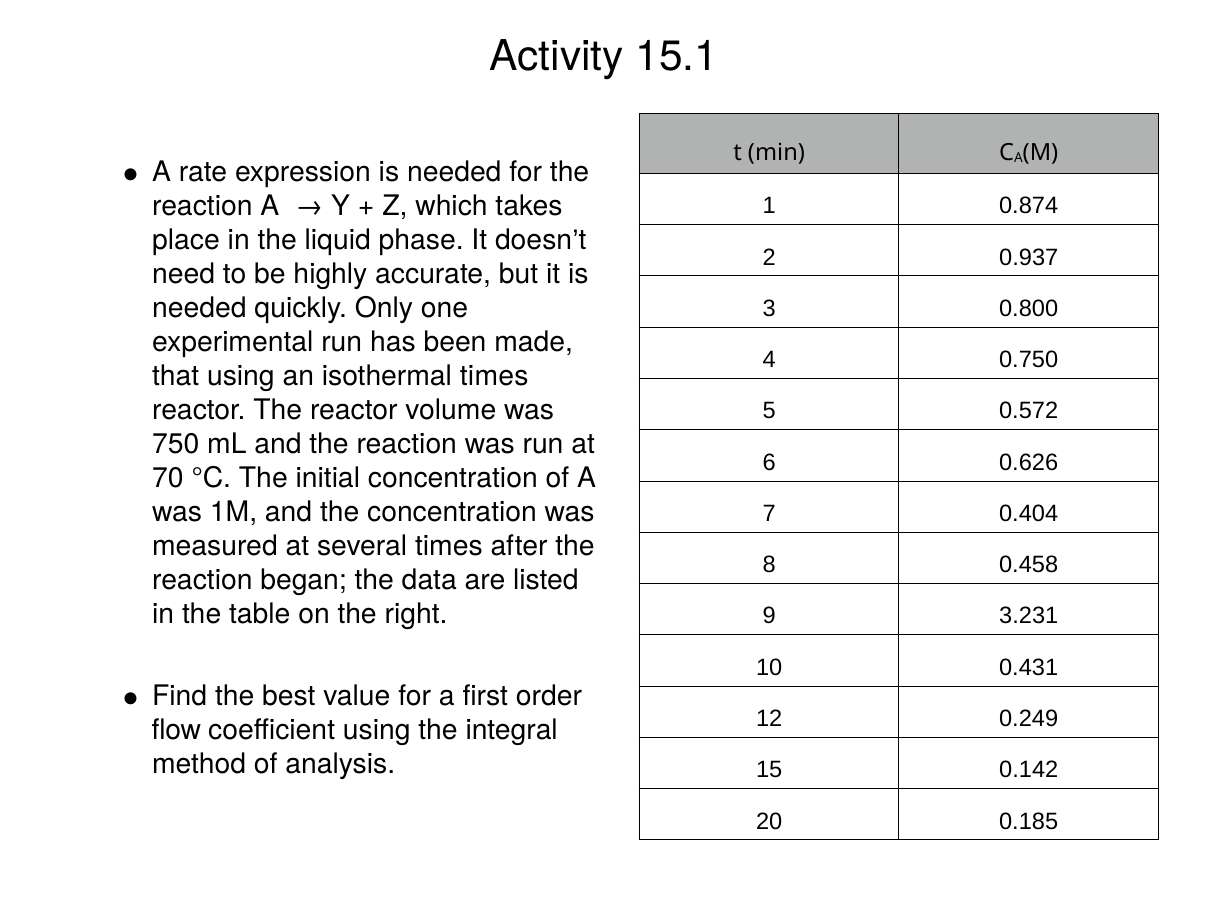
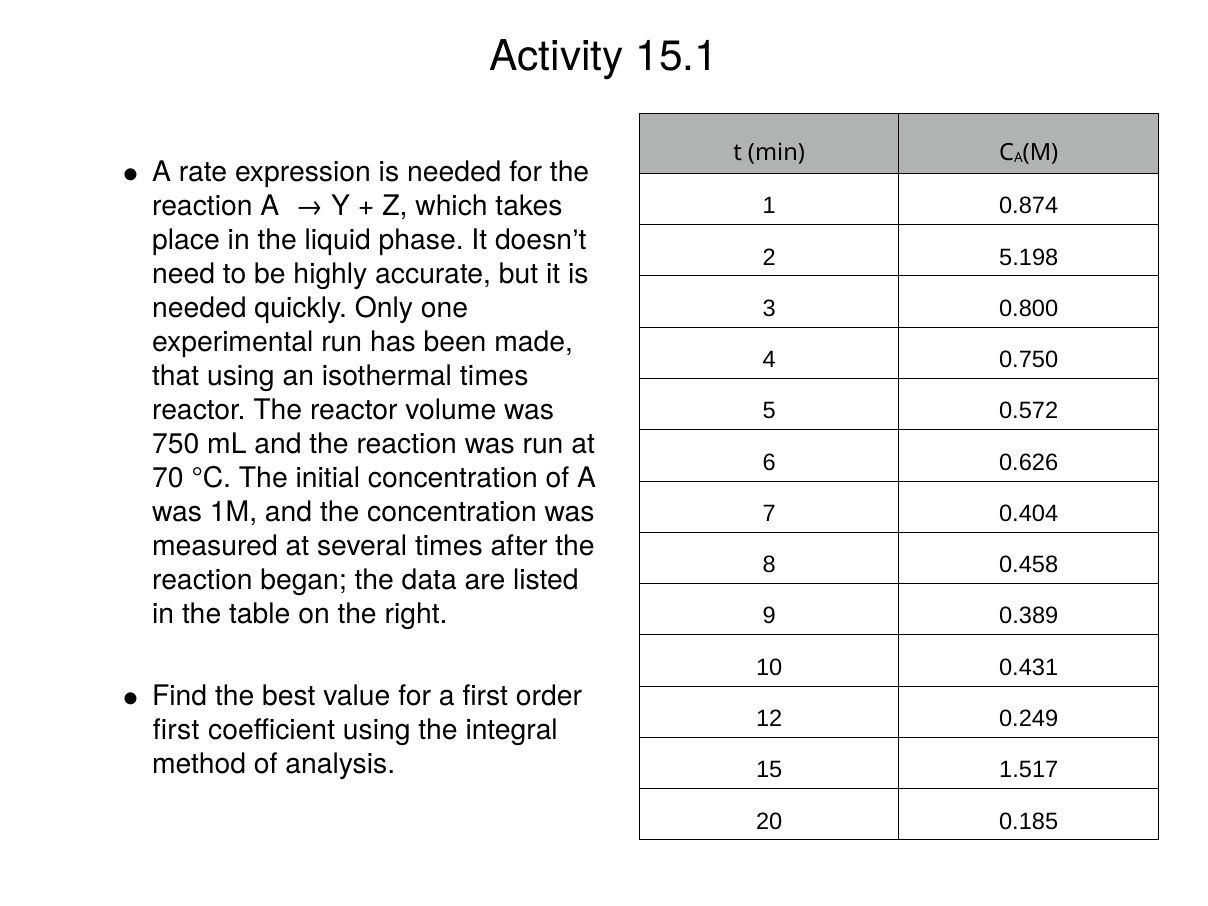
0.937: 0.937 -> 5.198 (1029, 257)
3.231: 3.231 -> 0.389 (1029, 616)
flow: flow -> first (176, 730)
0.142: 0.142 -> 1.517 (1029, 770)
